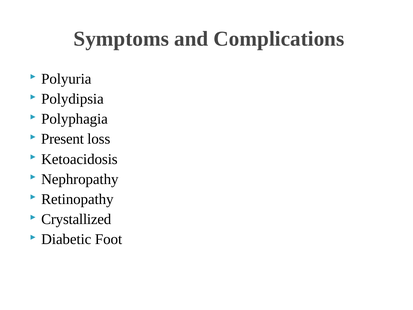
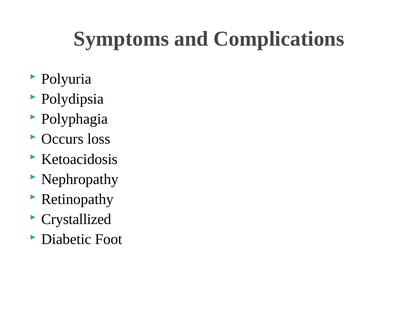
Present: Present -> Occurs (62, 139)
